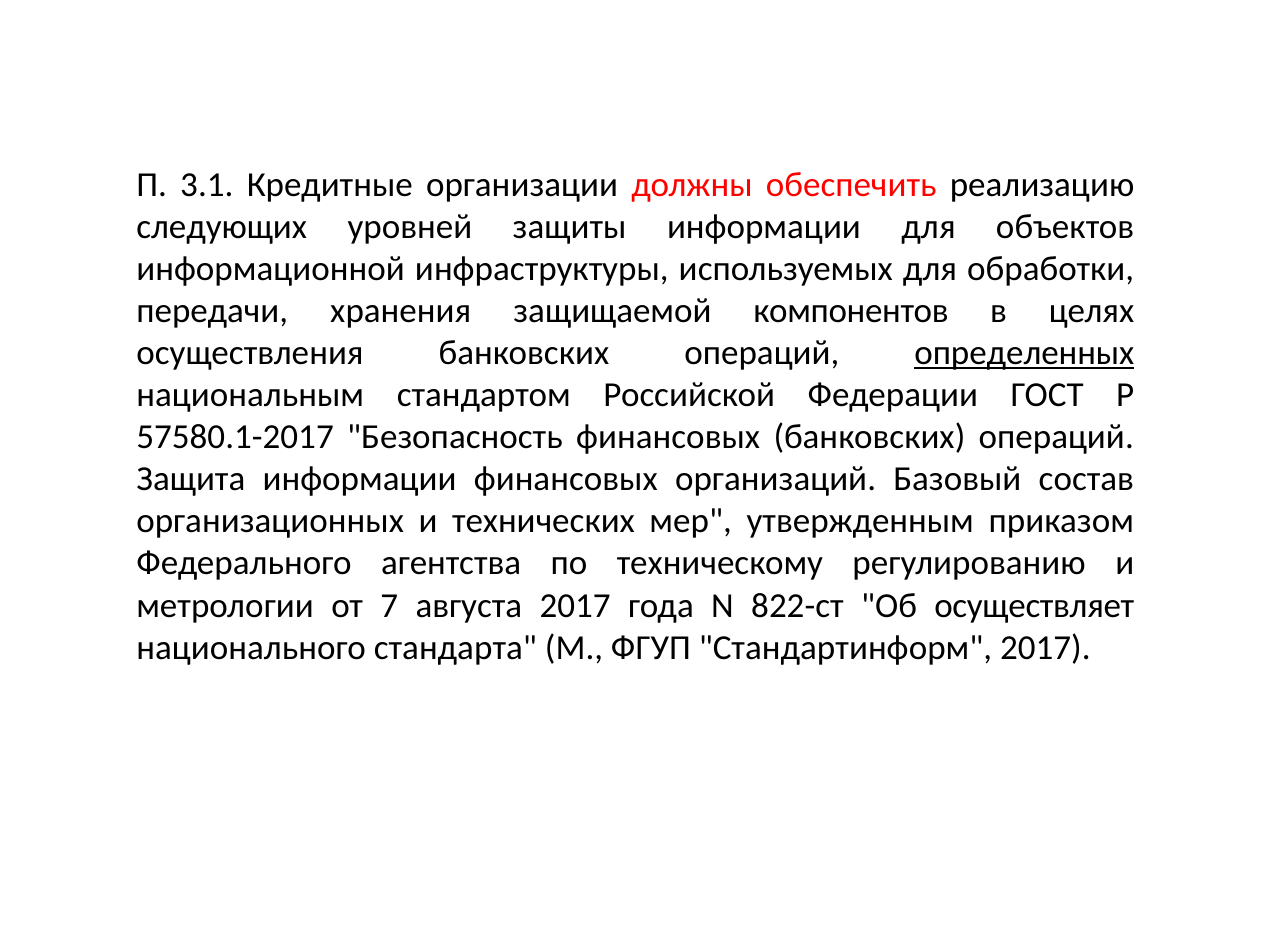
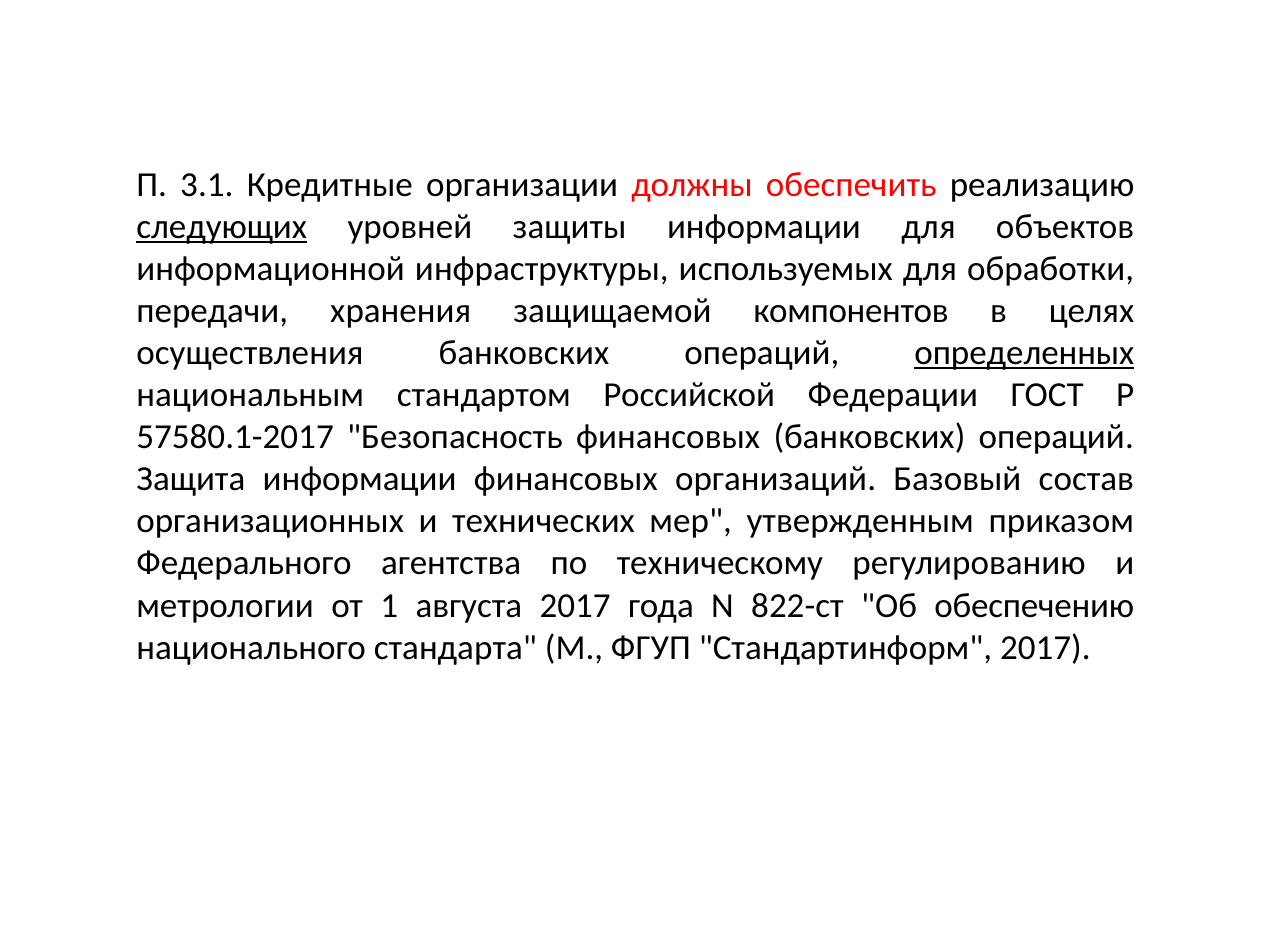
следующих underline: none -> present (222, 227)
7: 7 -> 1 (389, 605)
осуществляет: осуществляет -> обеспечению (1034, 605)
